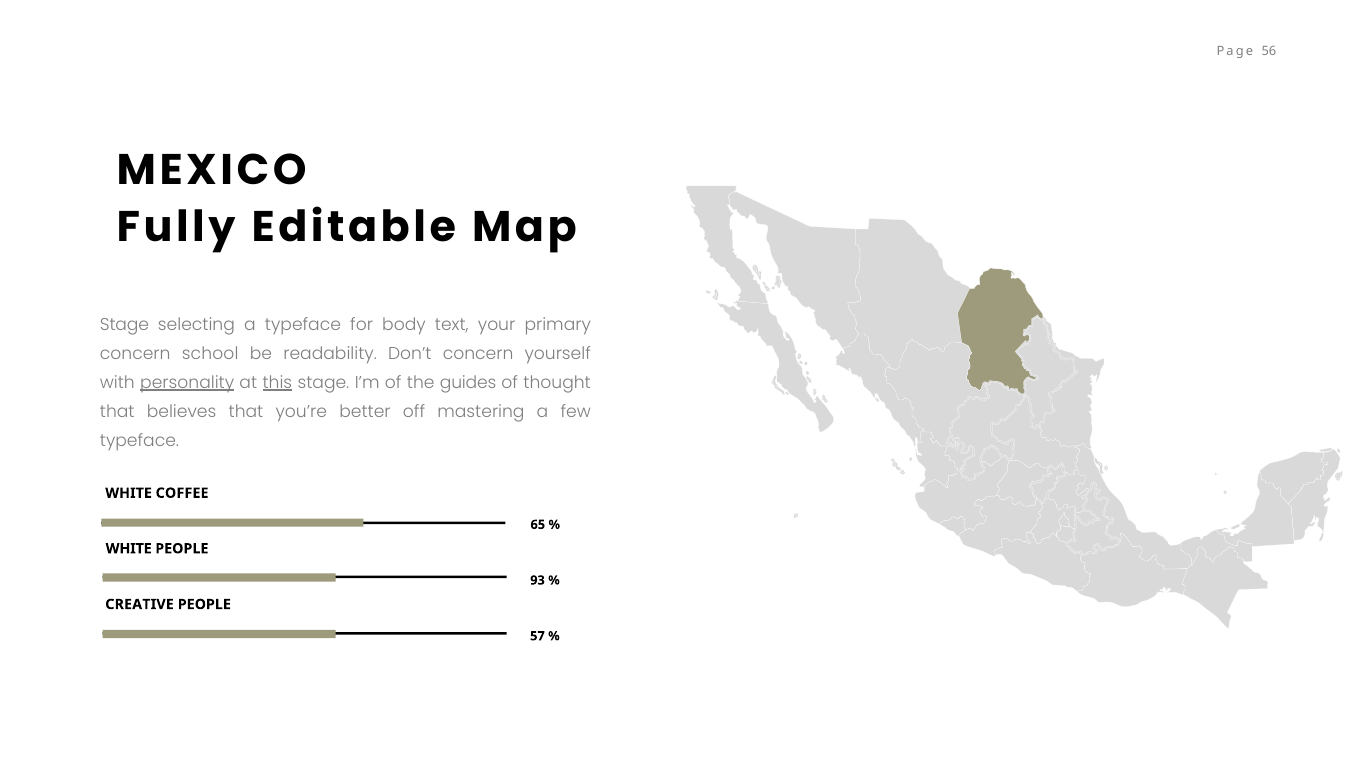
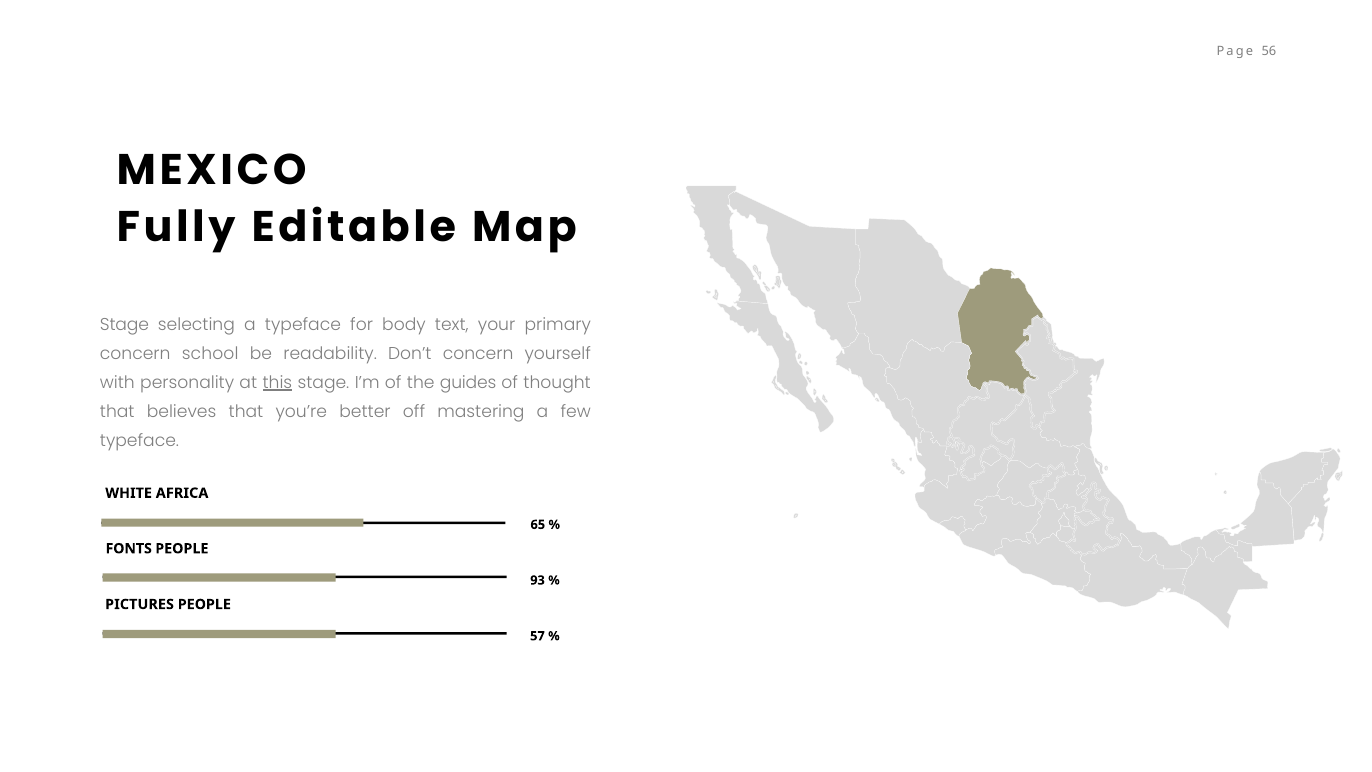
personality underline: present -> none (187, 383)
COFFEE: COFFEE -> AFRICA (182, 493)
WHITE: WHITE -> FONTS (129, 549)
CREATIVE: CREATIVE -> PICTURES (140, 604)
